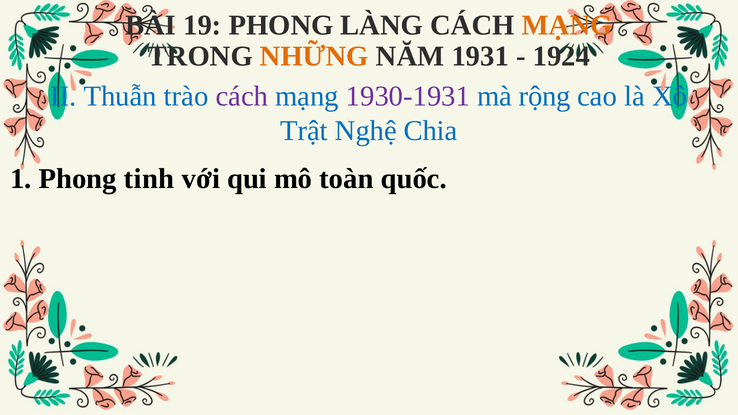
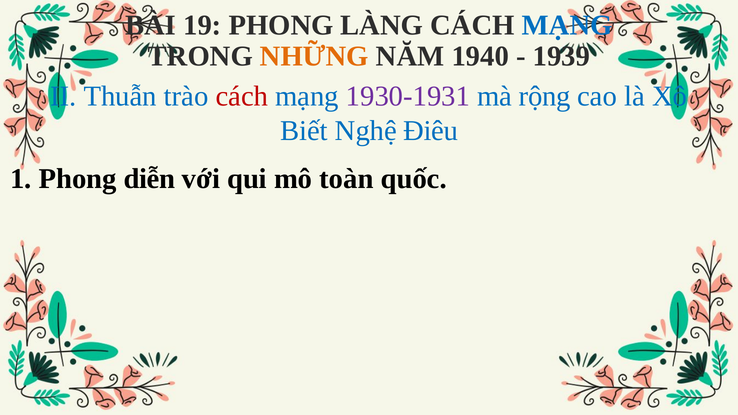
MẠNG colour: orange -> blue (567, 25)
1931: 1931 -> 1940 (480, 56)
1924: 1924 -> 1939 (561, 56)
cách colour: purple -> red (242, 96)
Trật: Trật -> Biết (304, 131)
Chia: Chia -> Điêu (431, 131)
tinh: tinh -> diễn (149, 179)
